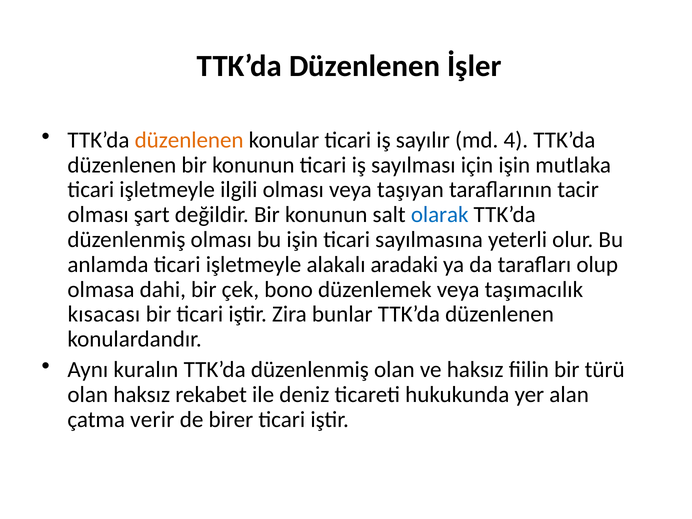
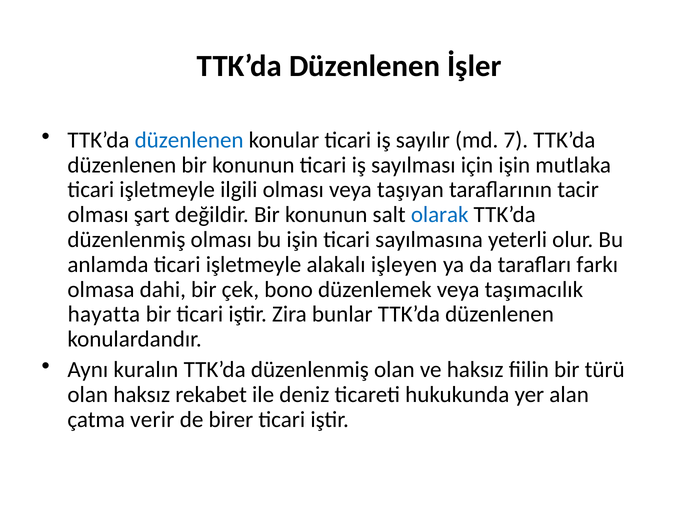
düzenlenen colour: orange -> blue (189, 140)
4: 4 -> 7 (516, 140)
aradaki: aradaki -> işleyen (404, 265)
olup: olup -> farkı (597, 265)
kısacası: kısacası -> hayatta (104, 314)
